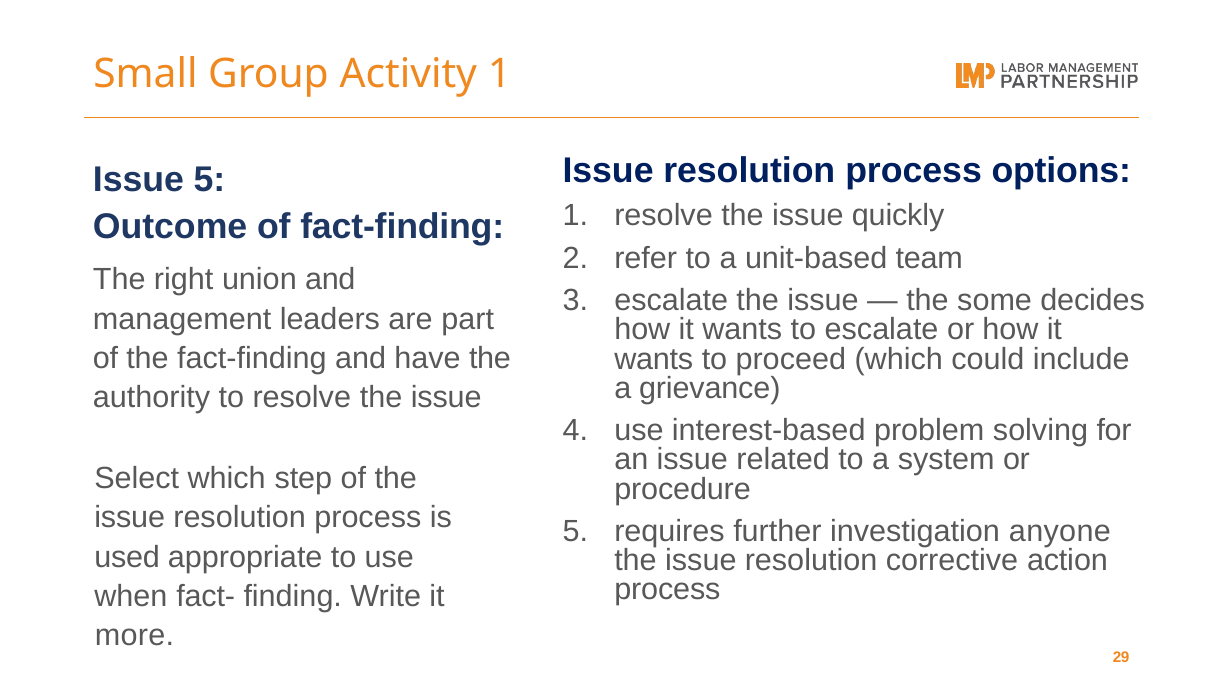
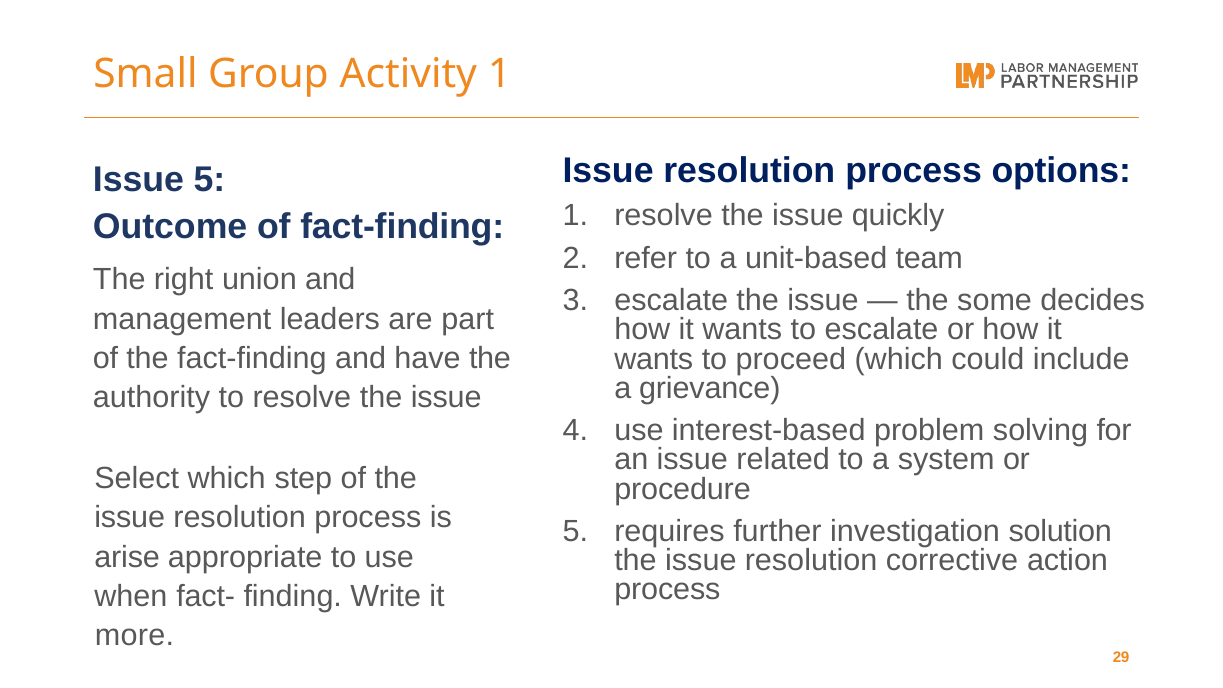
anyone: anyone -> solution (1060, 531)
used: used -> arise (127, 557)
